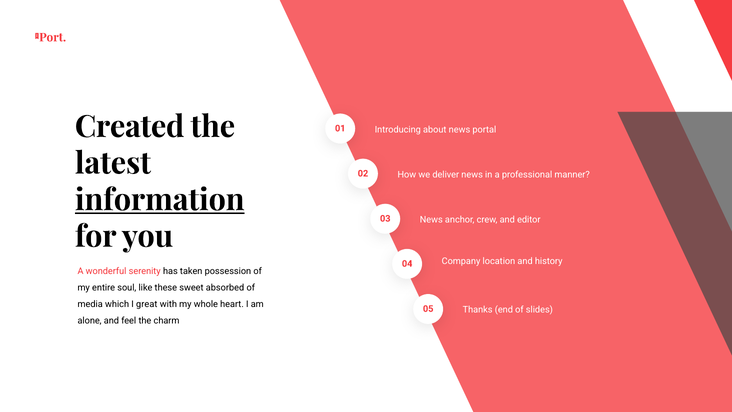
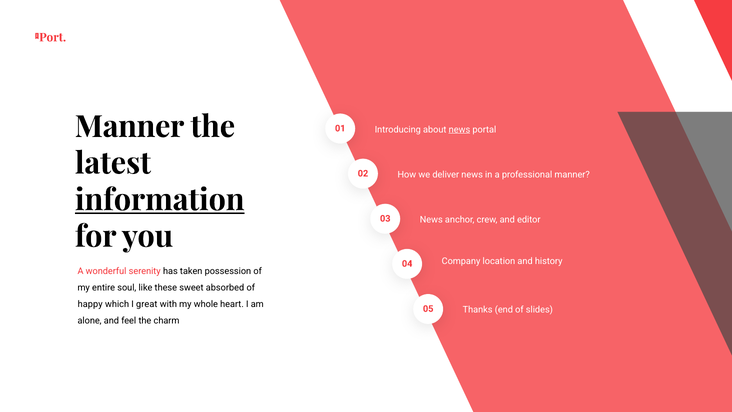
Created: Created -> Manner (130, 127)
news underline: none -> present (459, 129)
media: media -> happy (90, 304)
